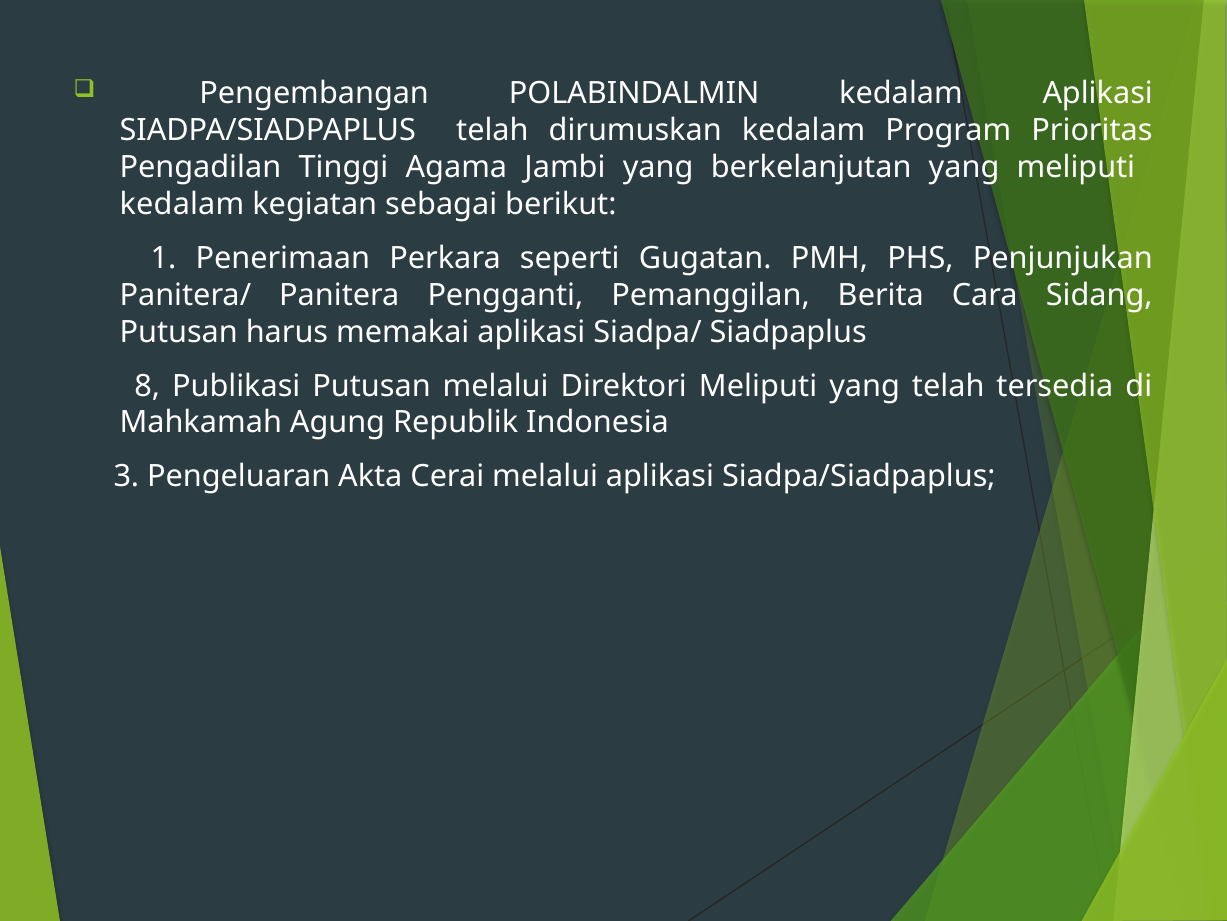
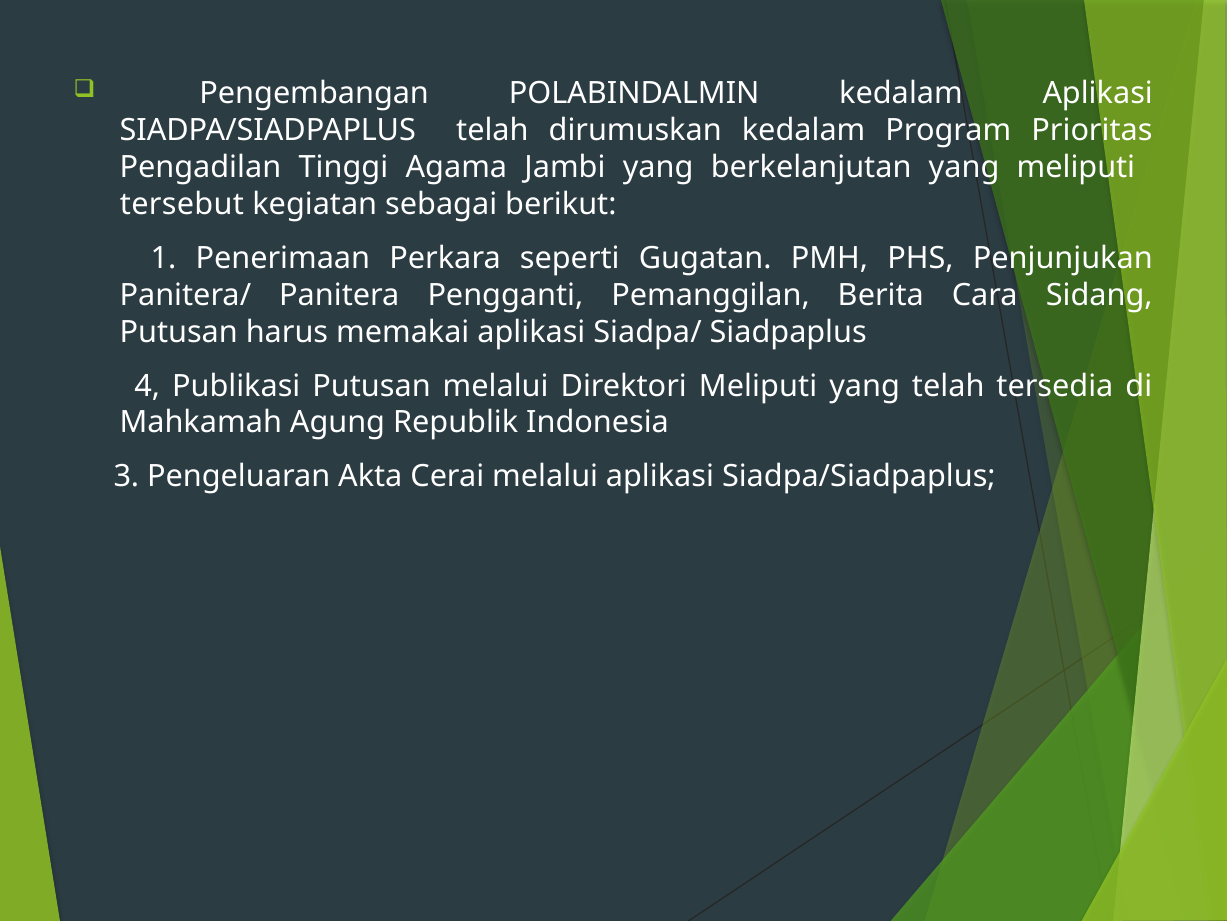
kedalam: kedalam -> tersebut (182, 204)
8: 8 -> 4 (147, 386)
